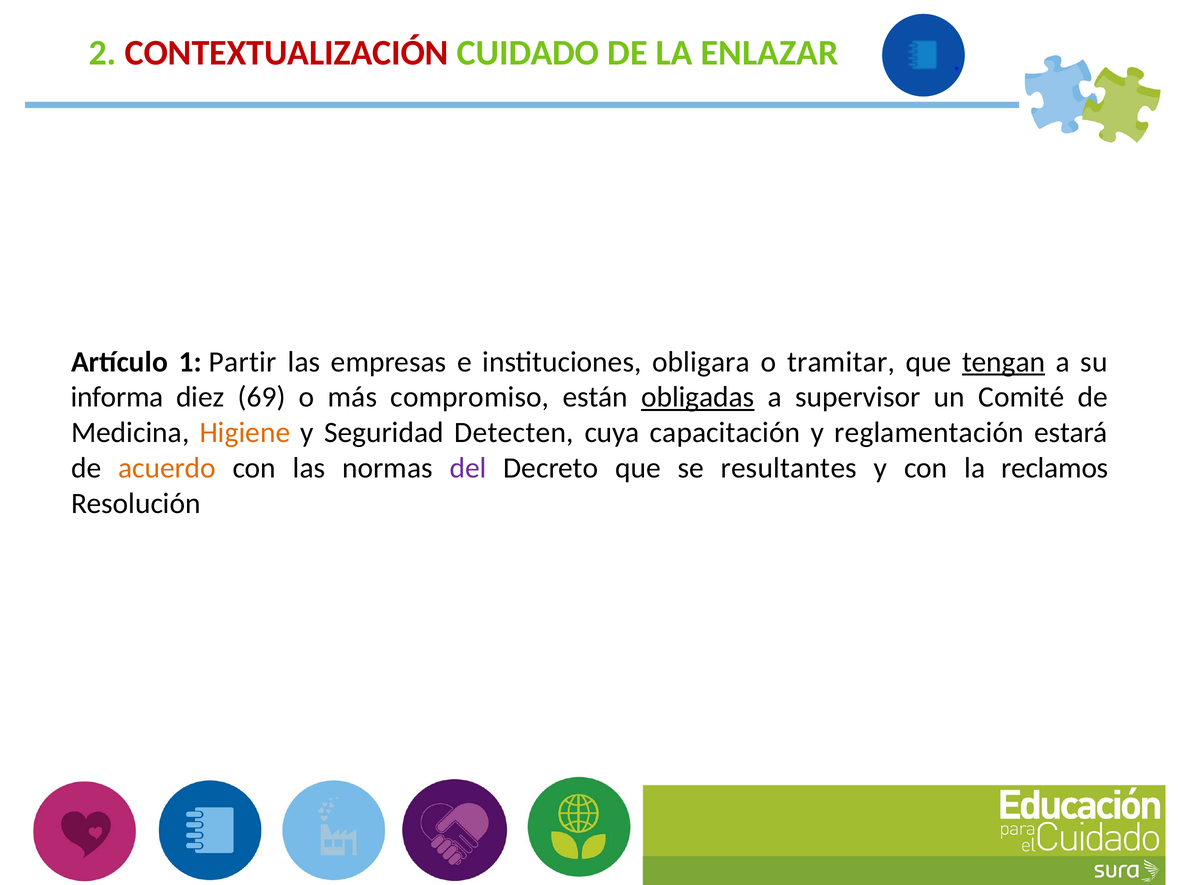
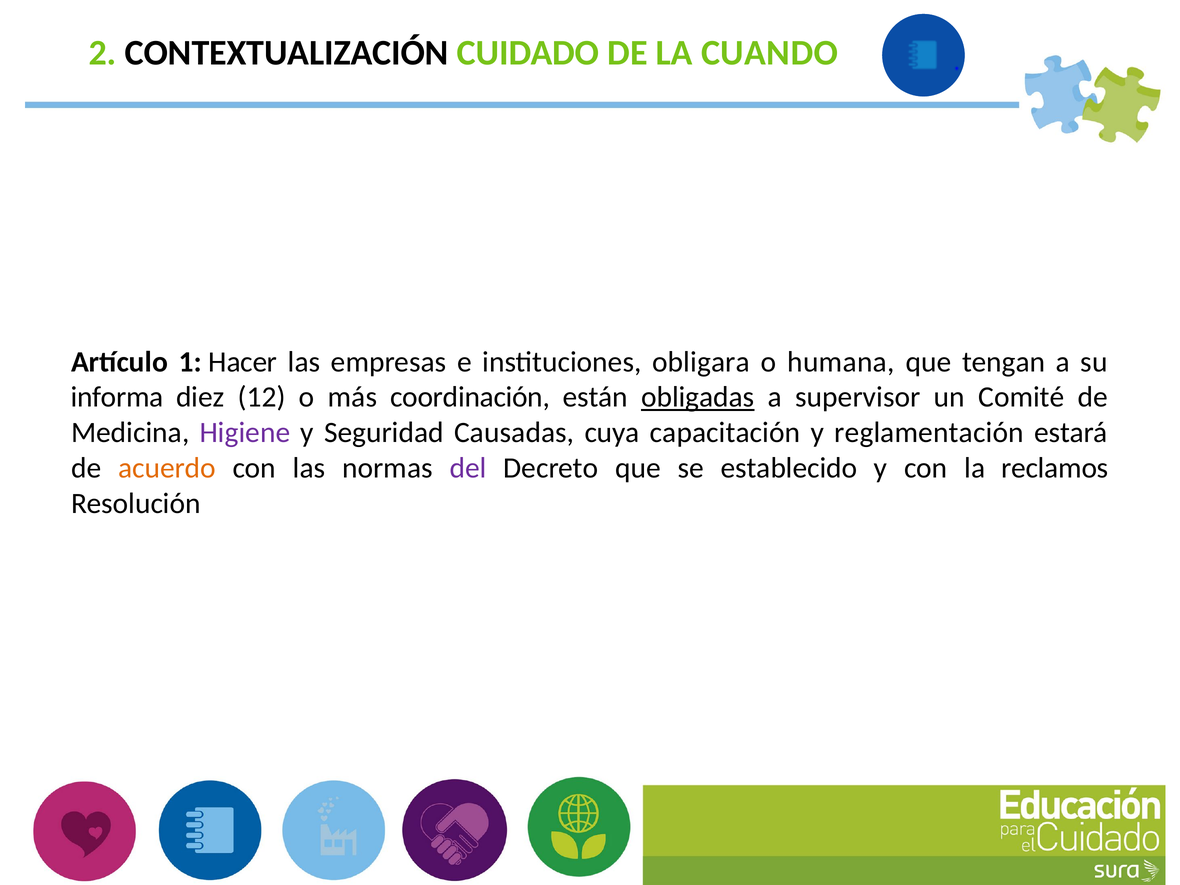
CONTEXTUALIZACIÓN colour: red -> black (287, 53)
ENLAZAR: ENLAZAR -> CUANDO (770, 53)
Partir: Partir -> Hacer (243, 362)
tramitar: tramitar -> humana (841, 362)
tengan underline: present -> none (1004, 362)
69: 69 -> 12 (262, 397)
compromiso: compromiso -> coordinación (470, 397)
Higiene colour: orange -> purple (245, 433)
Detecten: Detecten -> Causadas (514, 433)
resultantes: resultantes -> establecido (789, 468)
